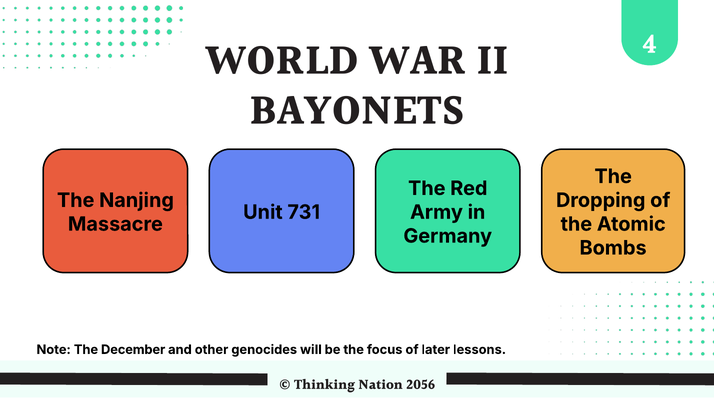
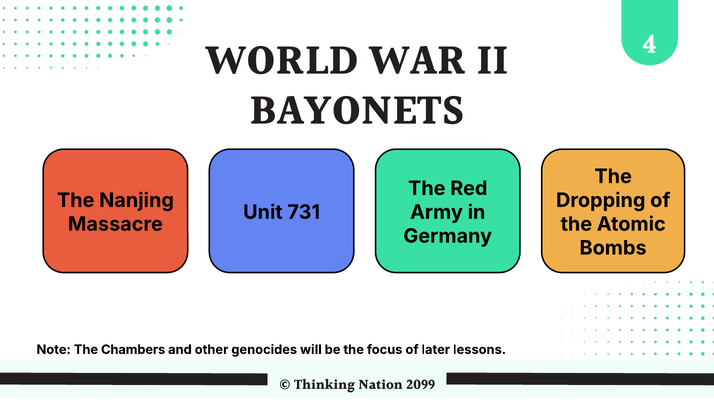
December: December -> Chambers (133, 349)
2056: 2056 -> 2099 (421, 385)
